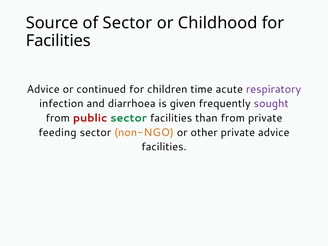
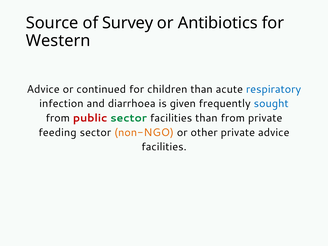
of Sector: Sector -> Survey (128, 23)
Childhood: Childhood -> Antibiotics (218, 23)
Facilities: Facilities -> Western (58, 41)
children time: time -> than (202, 89)
respiratory colour: purple -> blue (274, 89)
sought colour: purple -> blue (271, 104)
